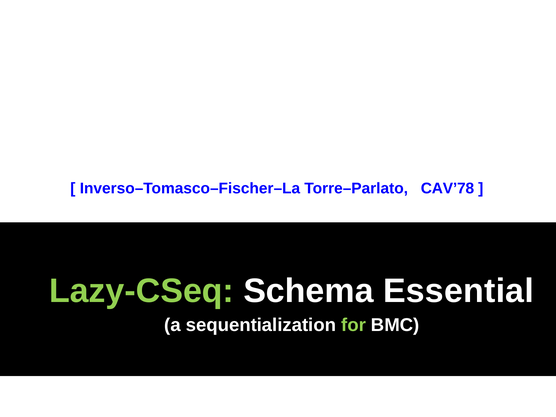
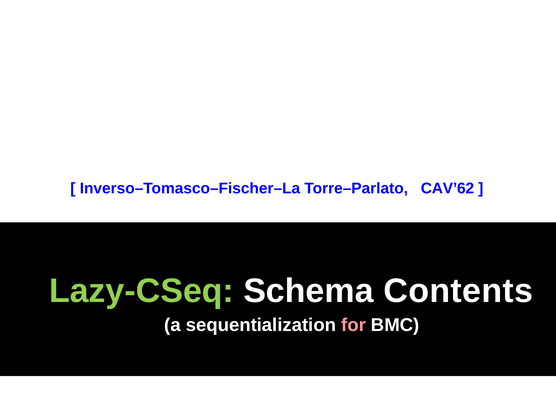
CAV’78: CAV’78 -> CAV’62 (447, 188)
Essential: Essential -> Contents (458, 291)
for colour: light green -> pink (354, 325)
